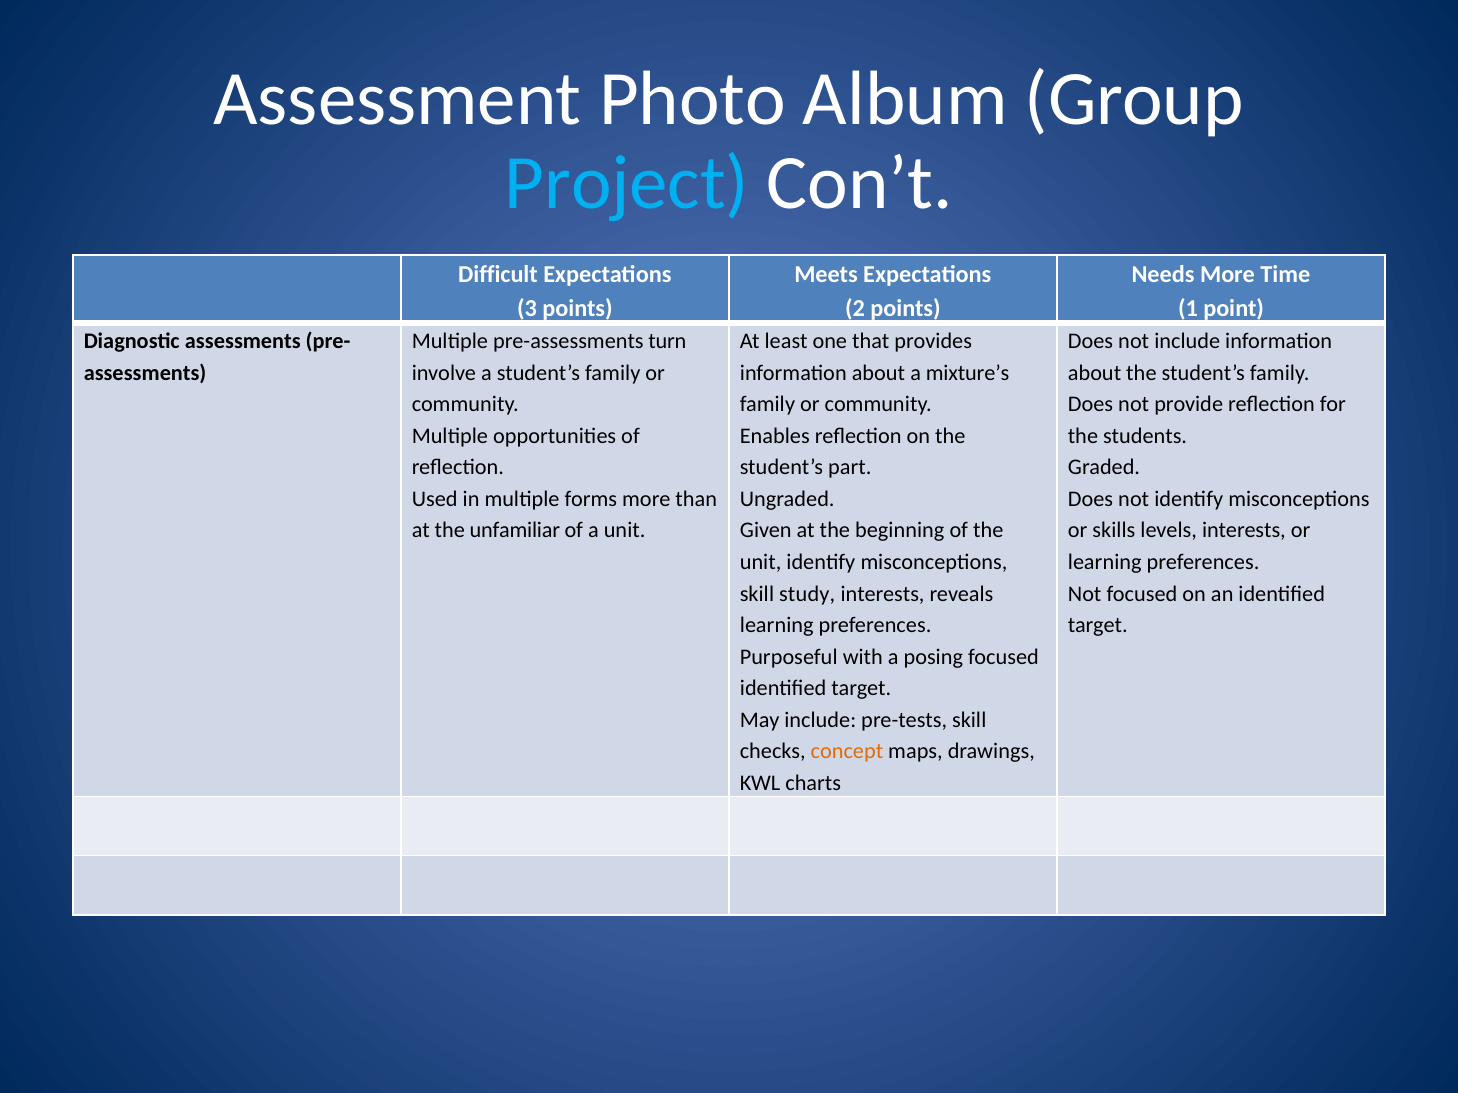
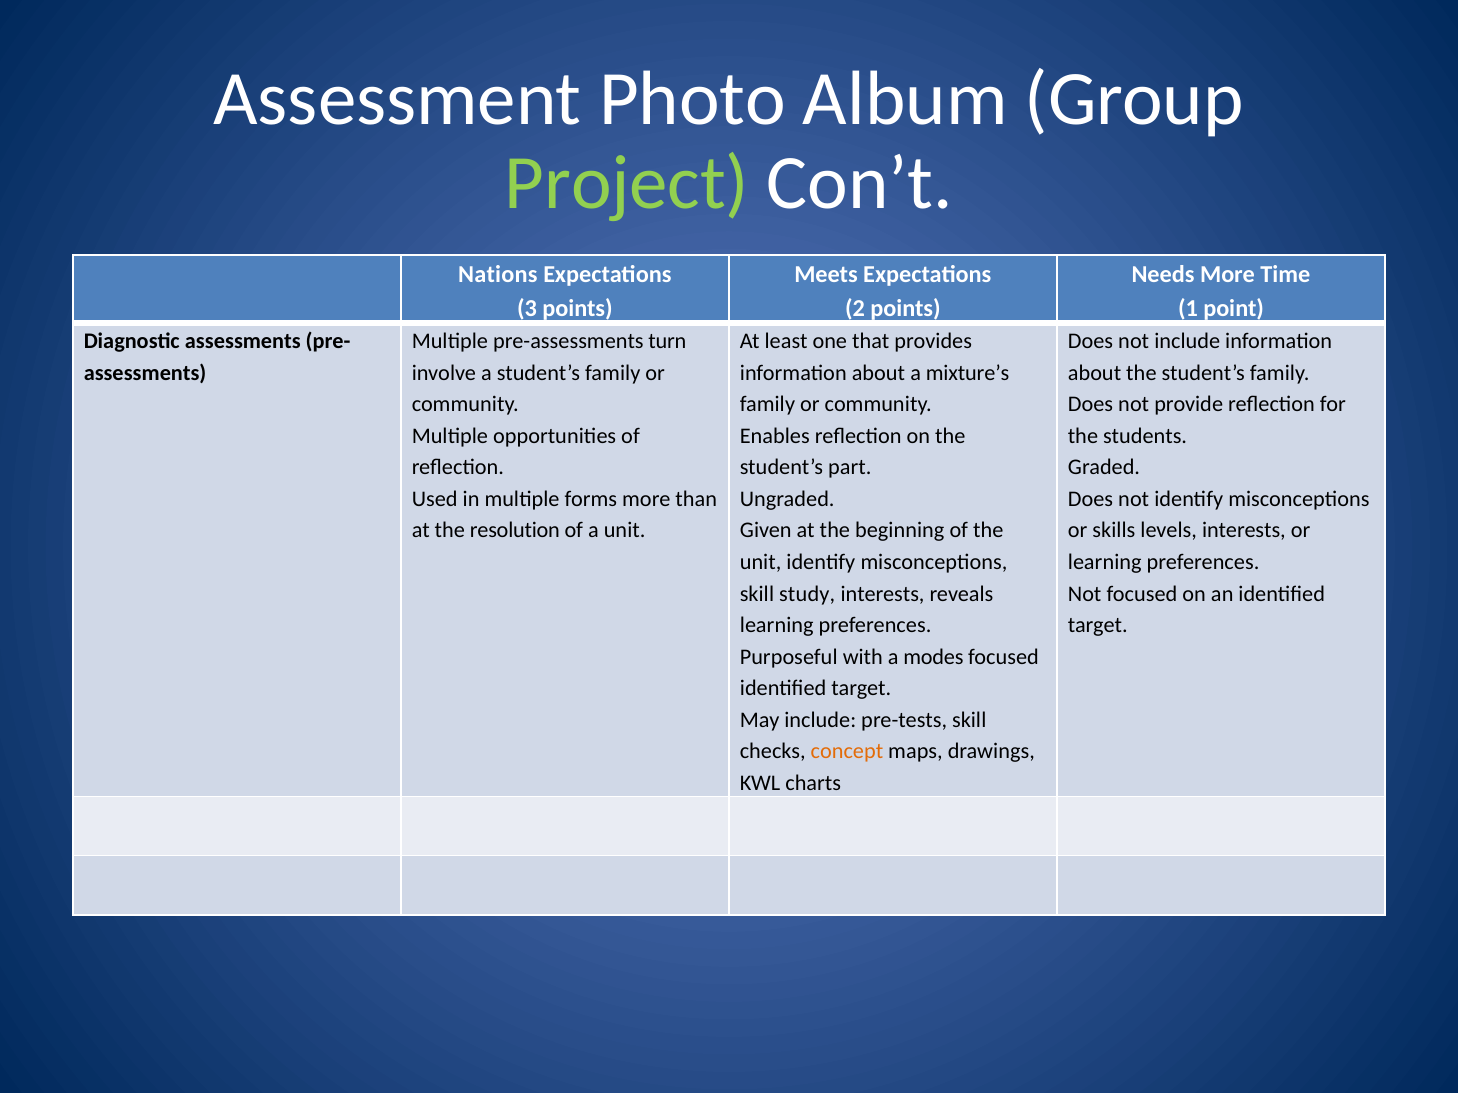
Project colour: light blue -> light green (627, 184)
Difficult: Difficult -> Nations (498, 275)
unfamiliar: unfamiliar -> resolution (515, 531)
posing: posing -> modes (933, 657)
